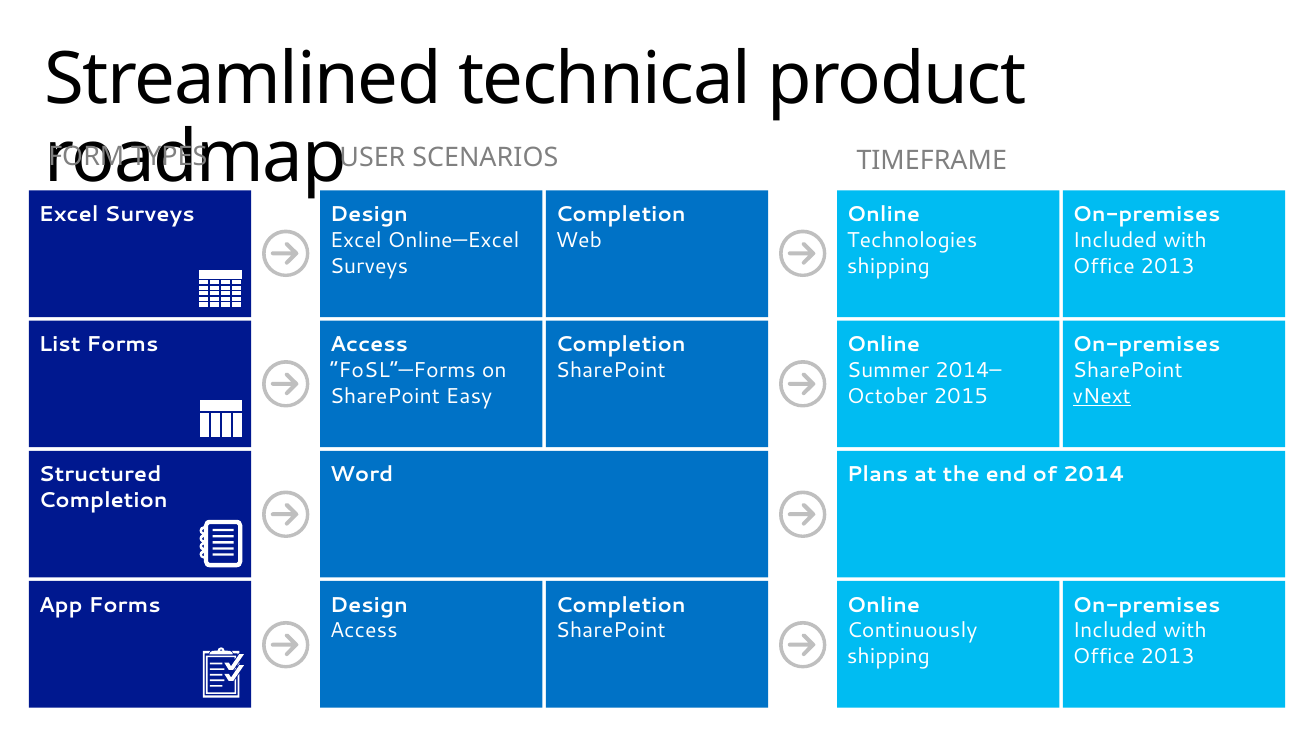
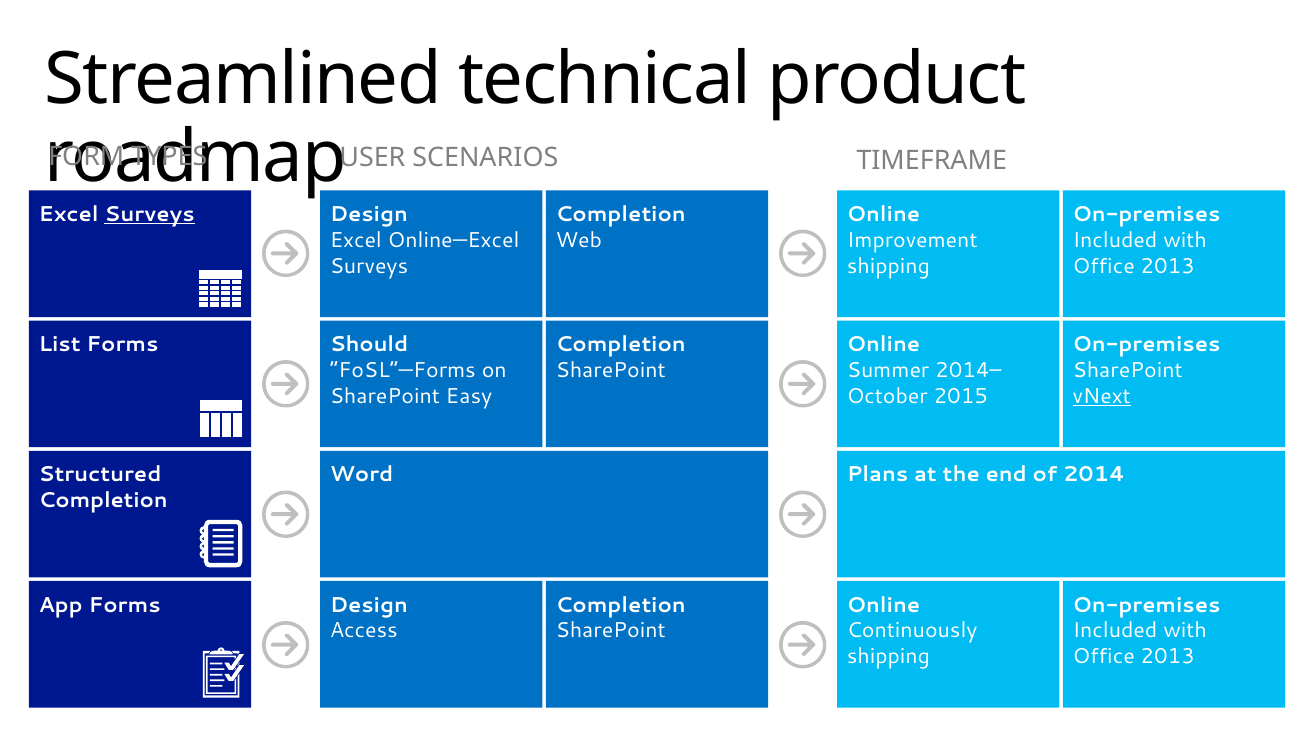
Surveys underline: none -> present (149, 214)
Technologies: Technologies -> Improvement (912, 240)
Access: Access -> Should (369, 345)
